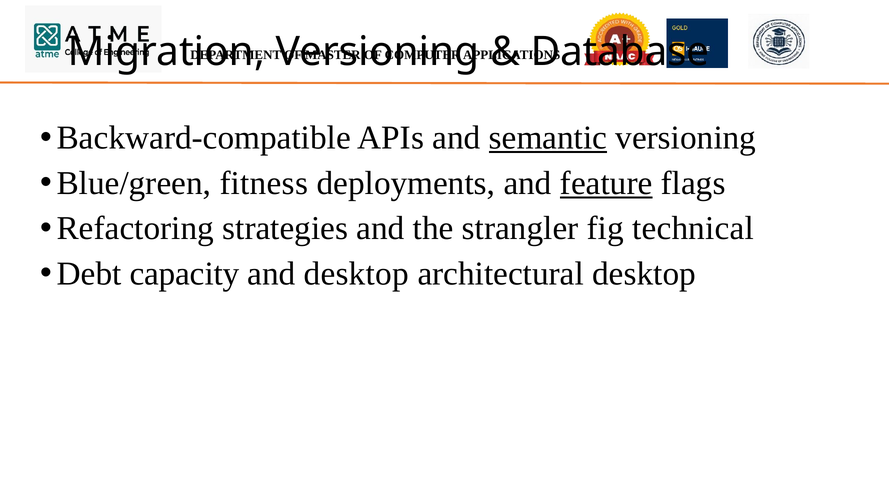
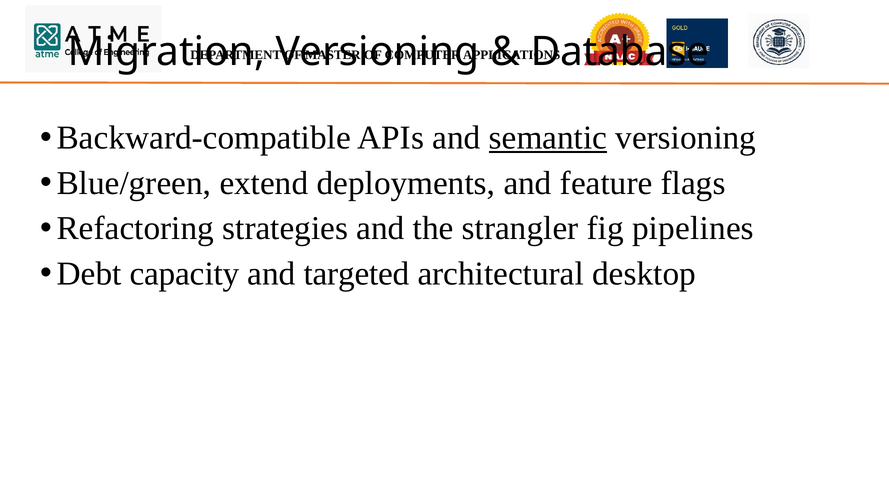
fitness: fitness -> extend (264, 183)
feature underline: present -> none (606, 183)
technical: technical -> pipelines (693, 228)
and desktop: desktop -> targeted (357, 274)
